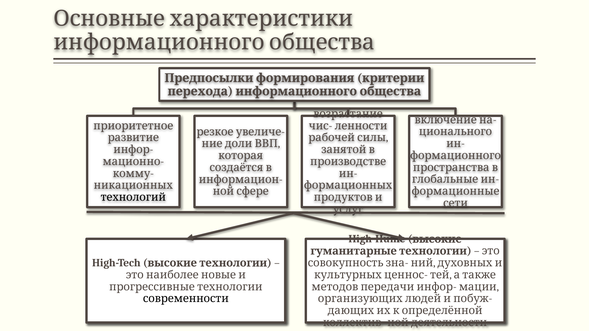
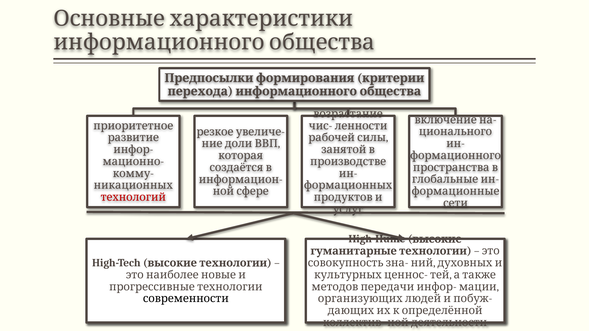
технологий colour: black -> red (133, 197)
